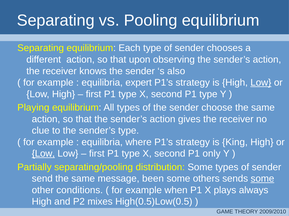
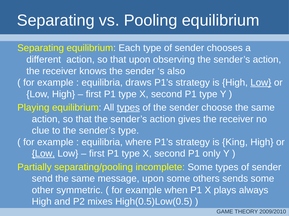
expert: expert -> draws (138, 83)
types underline: none -> present (128, 108)
distribution: distribution -> incomplete (160, 168)
message been: been -> upon (153, 179)
some underline: present -> none (262, 179)
conditions: conditions -> symmetric (80, 191)
